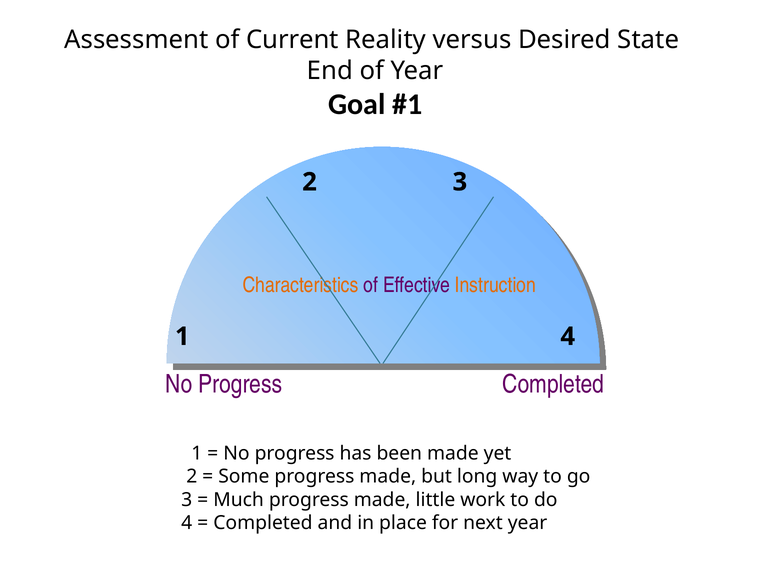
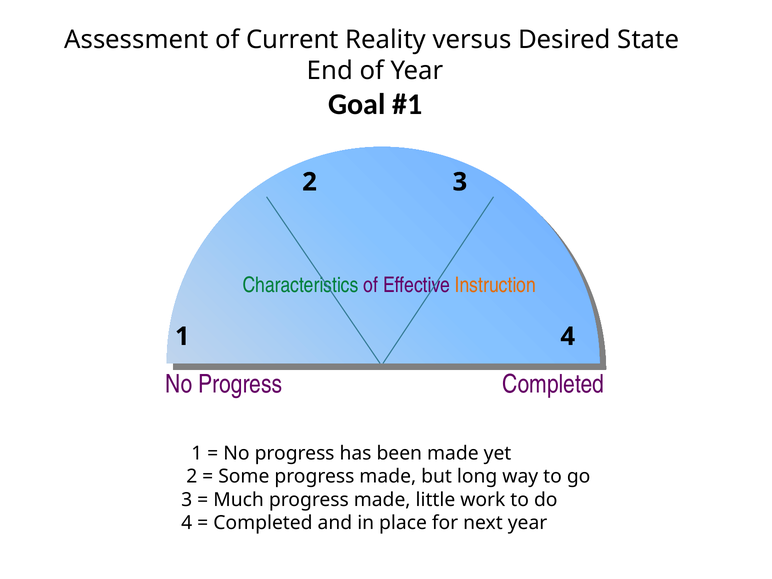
Characteristics colour: orange -> green (301, 285)
